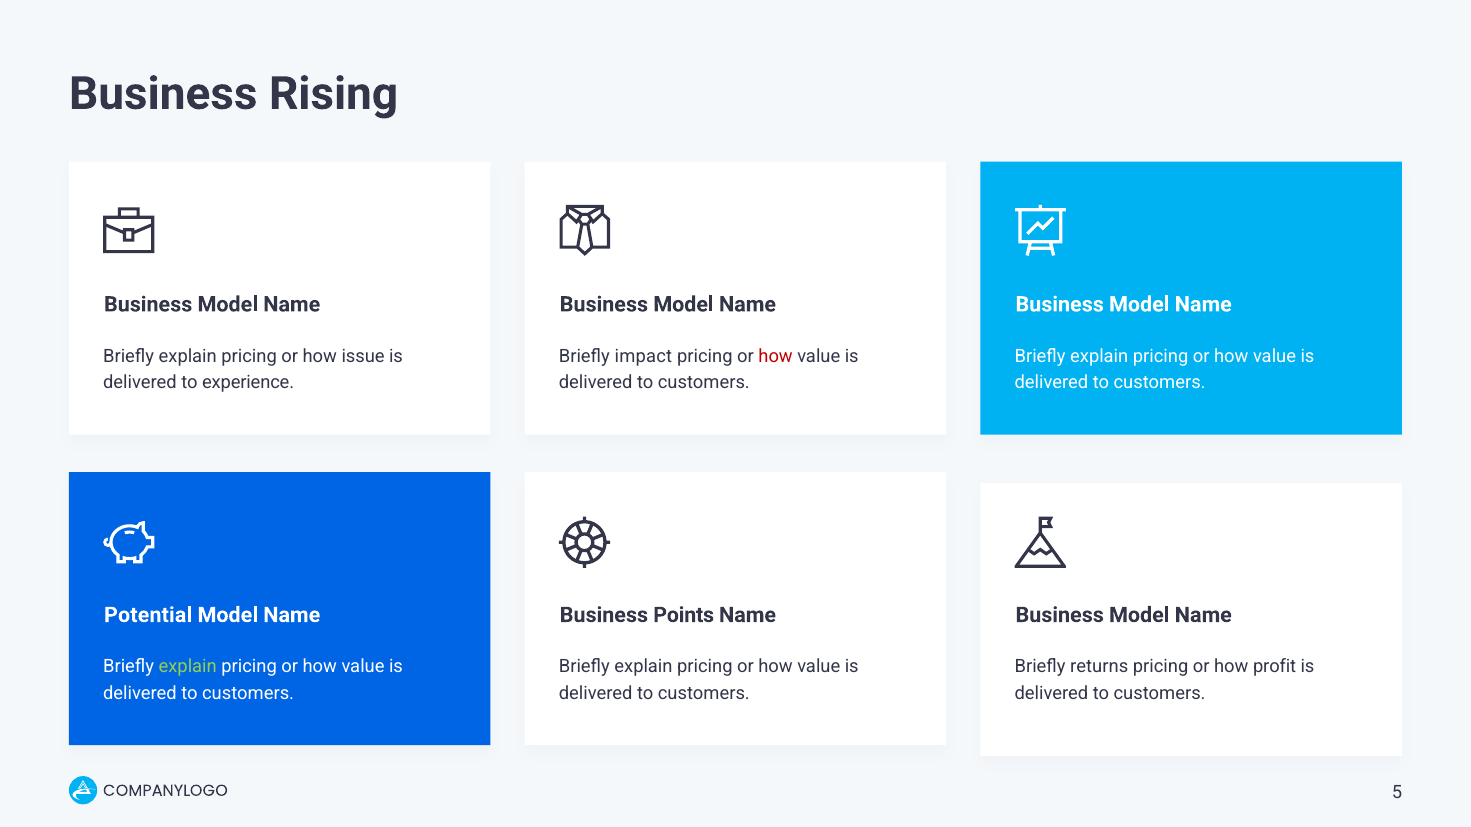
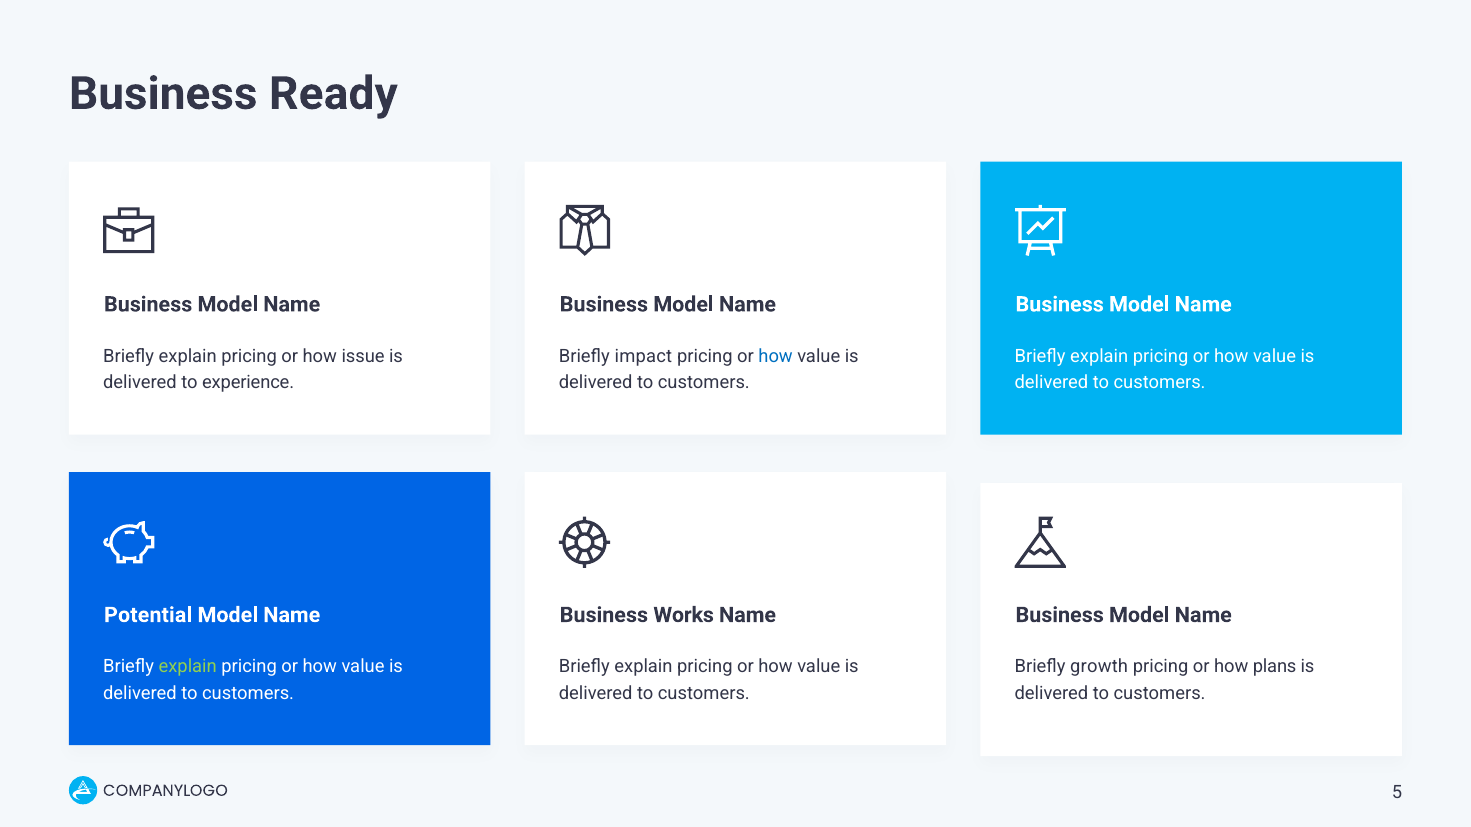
Rising: Rising -> Ready (333, 94)
how colour: red -> blue (776, 356)
Points: Points -> Works (684, 615)
returns: returns -> growth (1099, 667)
profit: profit -> plans (1275, 667)
